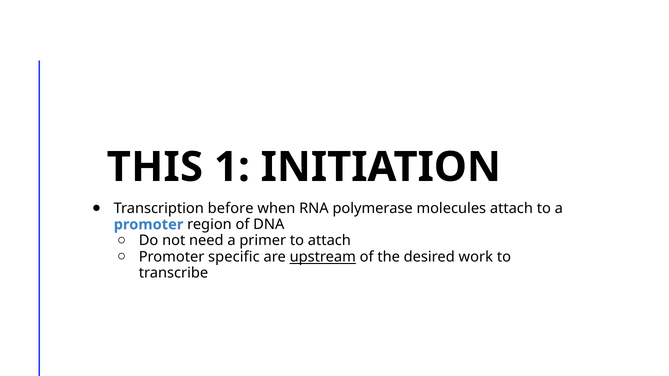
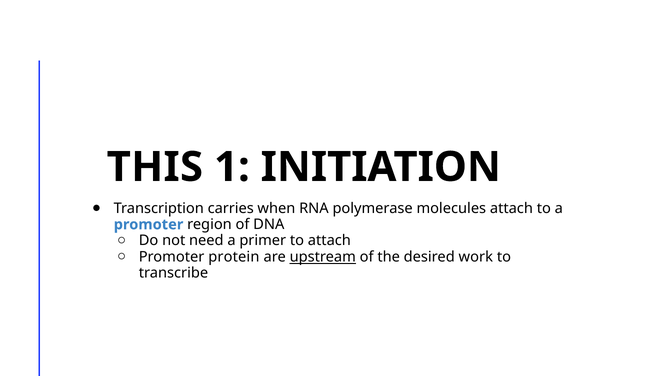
before: before -> carries (231, 209)
specific: specific -> protein (234, 257)
